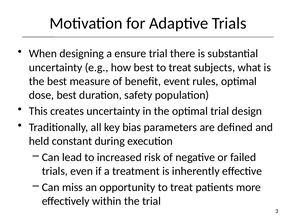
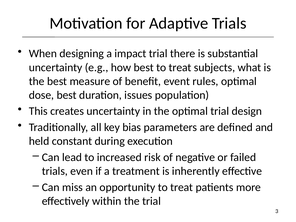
ensure: ensure -> impact (130, 54)
safety: safety -> issues (138, 95)
